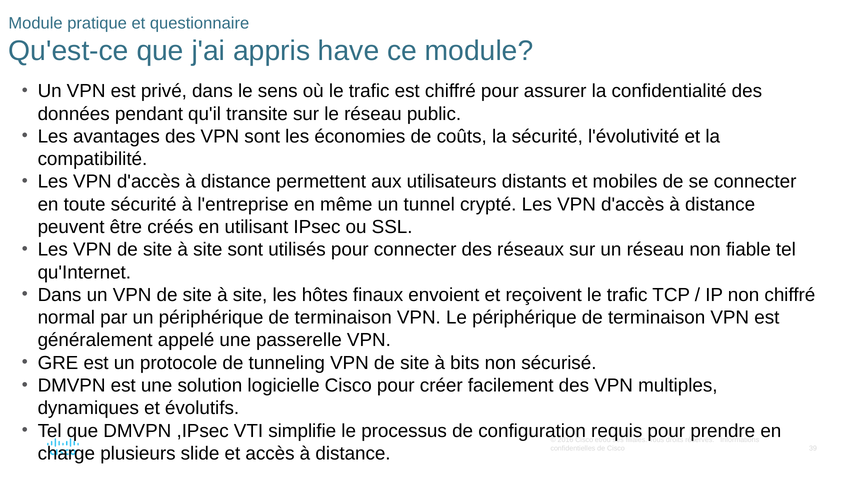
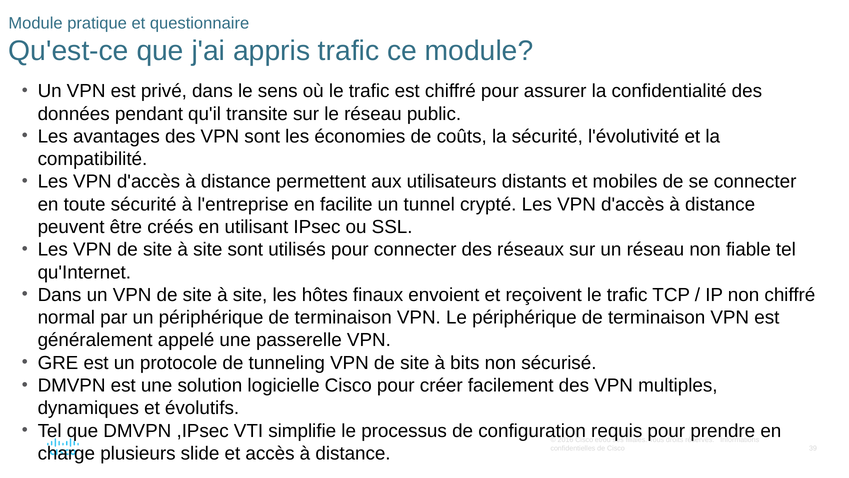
appris have: have -> trafic (349, 51)
même: même -> facilite (346, 204)
